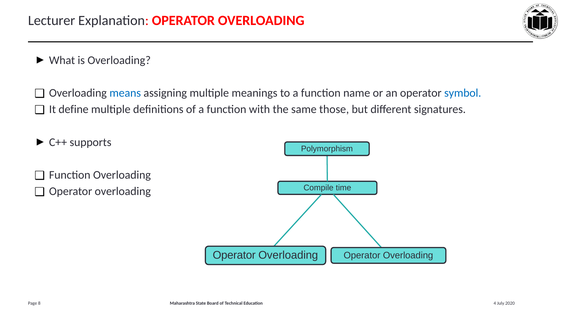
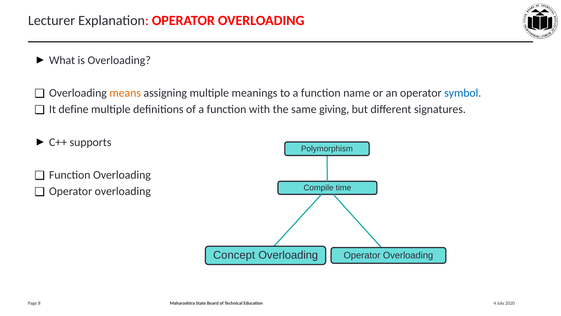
means colour: blue -> orange (125, 93)
those: those -> giving (334, 109)
Operator: Operator -> Concept (234, 255)
